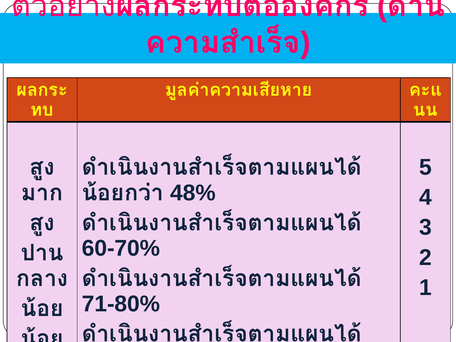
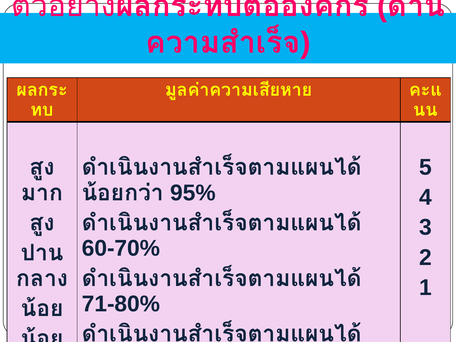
48%: 48% -> 95% (193, 193)
